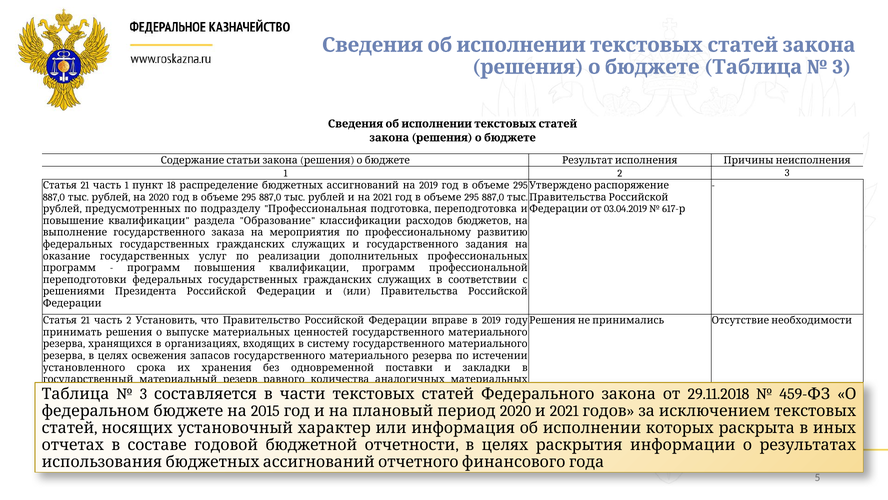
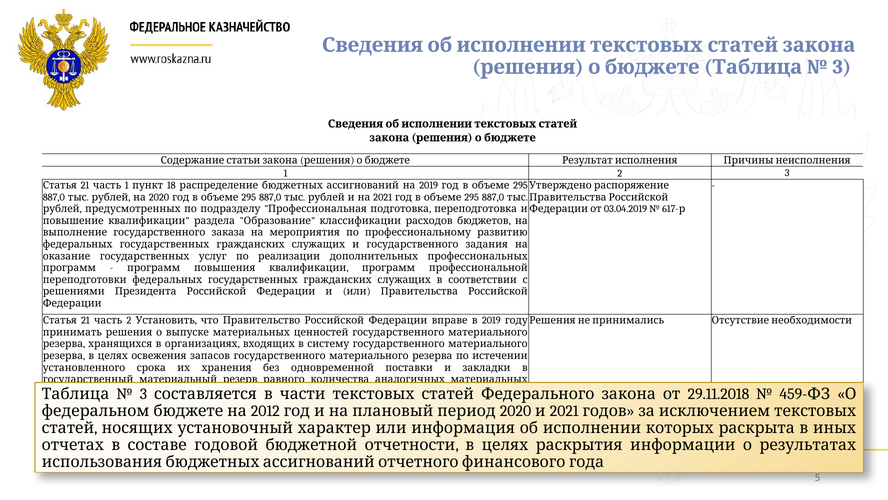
2015: 2015 -> 2012 (265, 411)
